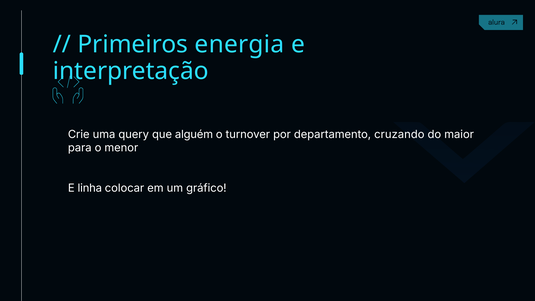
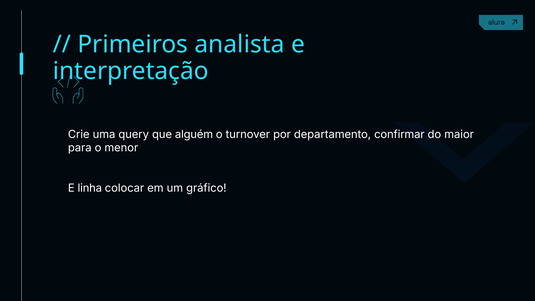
energia: energia -> analista (240, 45)
cruzando: cruzando -> confirmar (399, 135)
